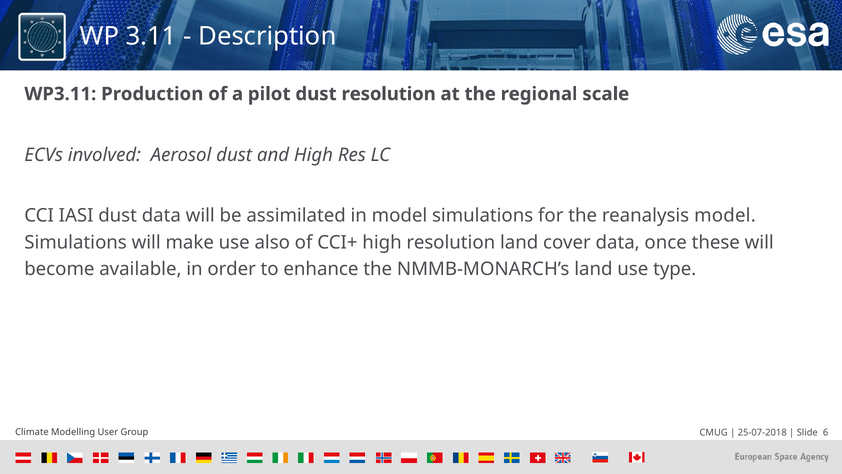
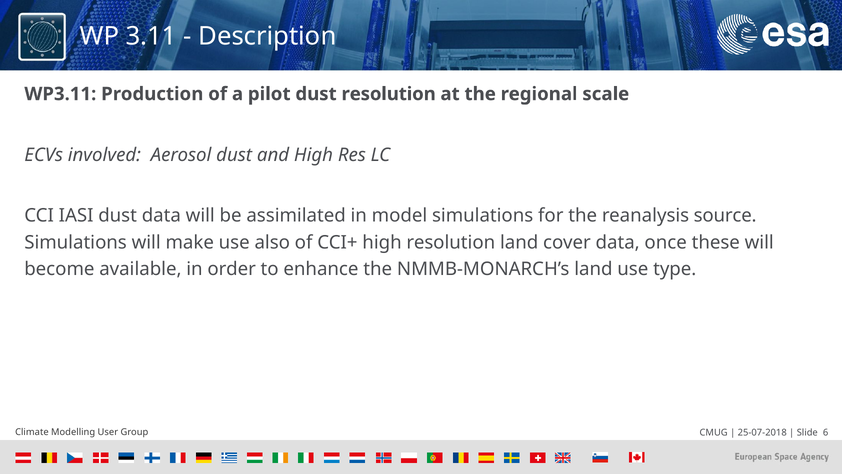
reanalysis model: model -> source (725, 216)
